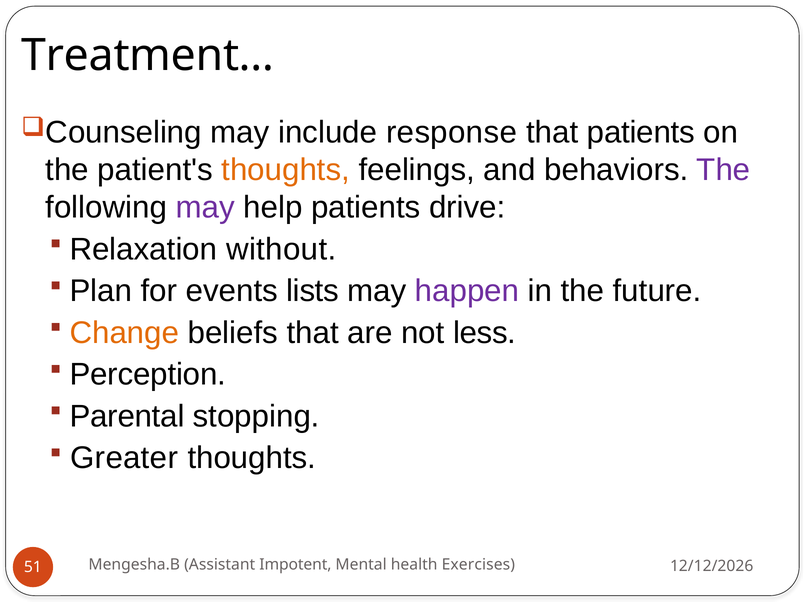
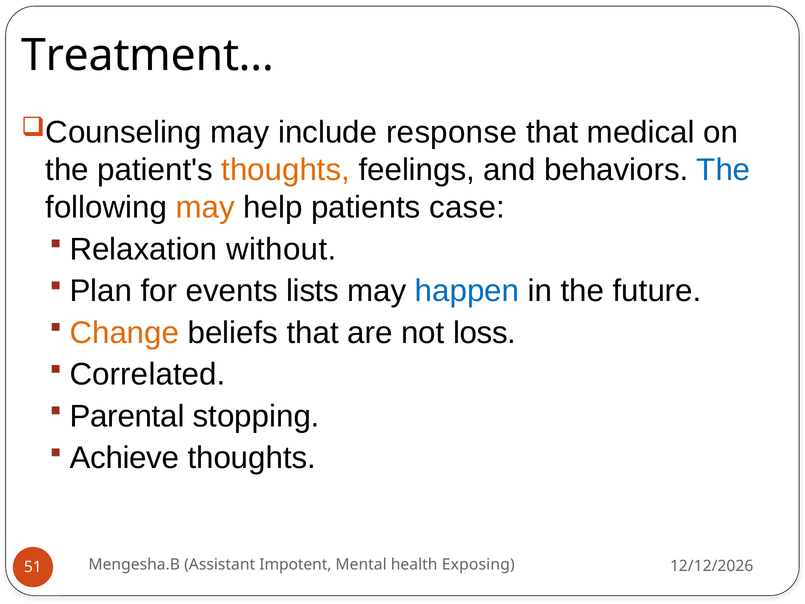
that patients: patients -> medical (641, 132)
The colour: purple -> blue (723, 170)
may colour: purple -> orange (205, 207)
drive: drive -> case (467, 207)
happen colour: purple -> blue (467, 291)
less: less -> loss (485, 333)
Perception: Perception -> Correlated (148, 374)
Greater: Greater -> Achieve (124, 458)
Exercises: Exercises -> Exposing (478, 565)
